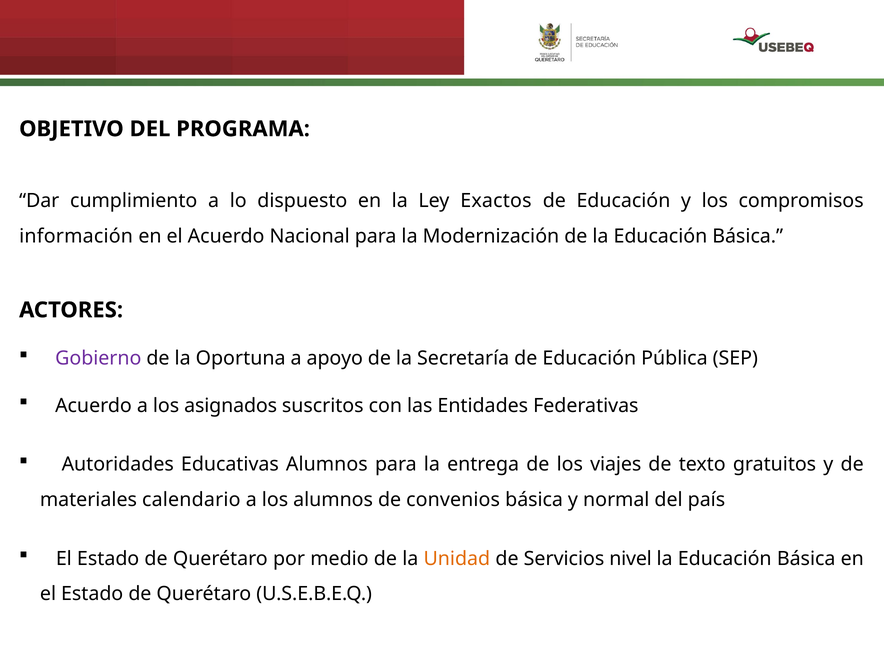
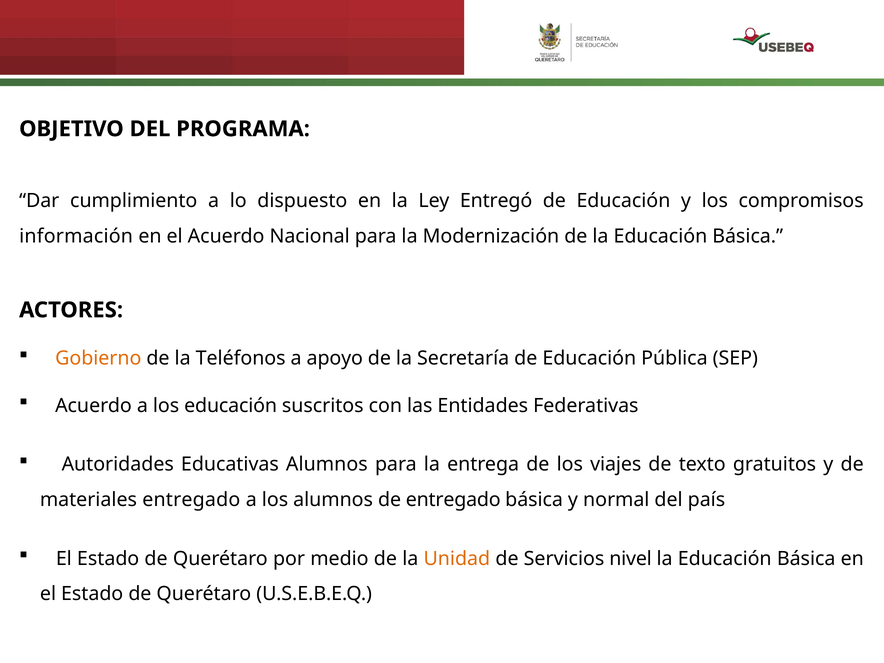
Exactos: Exactos -> Entregó (496, 201)
Gobierno colour: purple -> orange (98, 358)
Oportuna: Oportuna -> Teléfonos (241, 358)
los asignados: asignados -> educación (231, 406)
materiales calendario: calendario -> entregado (191, 500)
de convenios: convenios -> entregado (453, 500)
